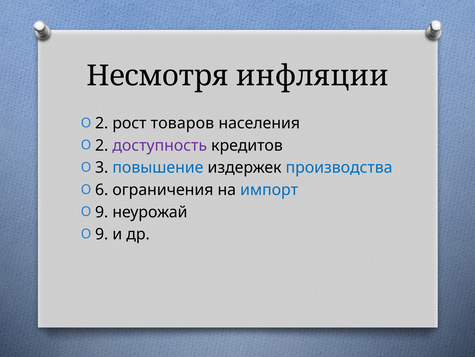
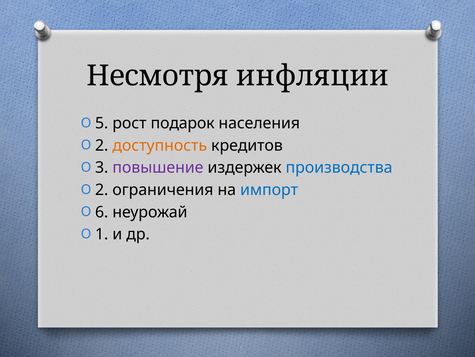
2: 2 -> 5 (102, 123)
товаров: товаров -> подарок (183, 123)
доступность colour: purple -> orange (160, 145)
повышение colour: blue -> purple (158, 167)
6: 6 -> 2 (102, 190)
9: 9 -> 6 (102, 212)
9: 9 -> 1 (102, 234)
